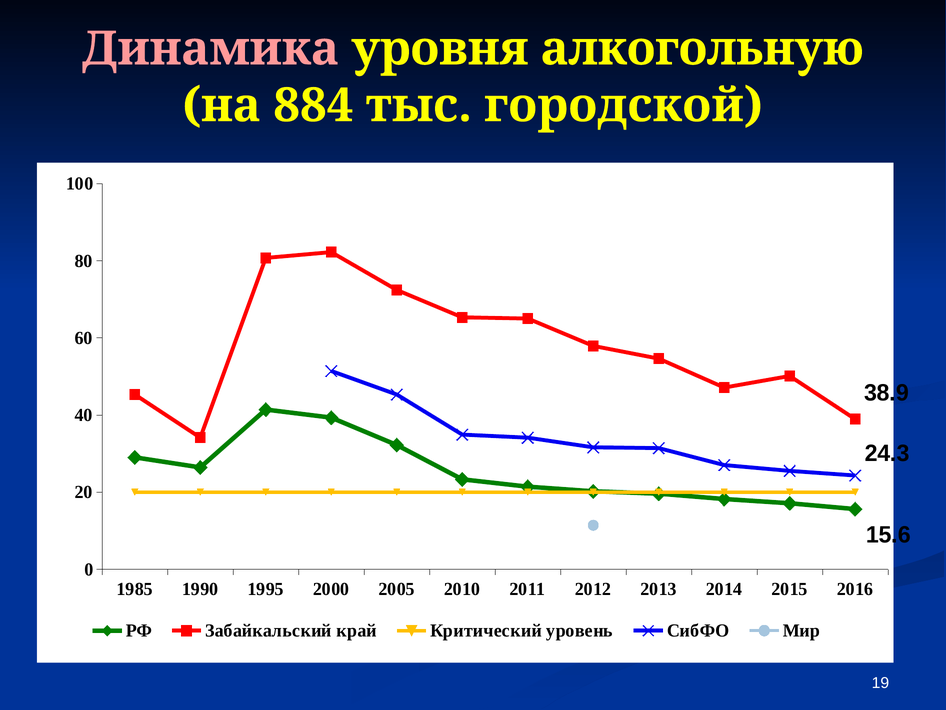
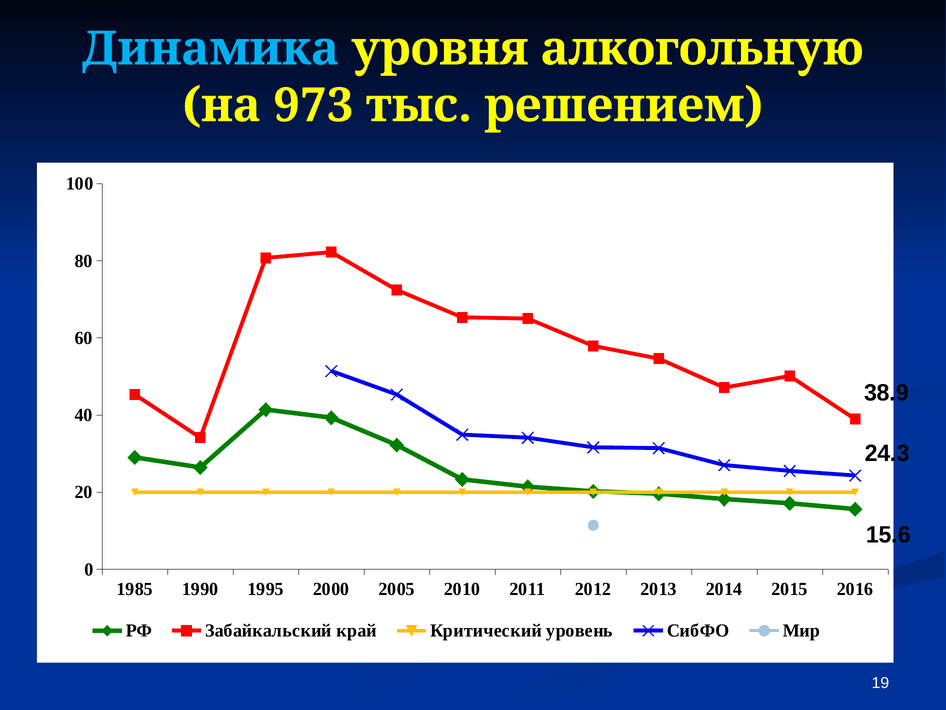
Динамика colour: pink -> light blue (211, 49)
884: 884 -> 973 (313, 106)
городской: городской -> решением (624, 106)
